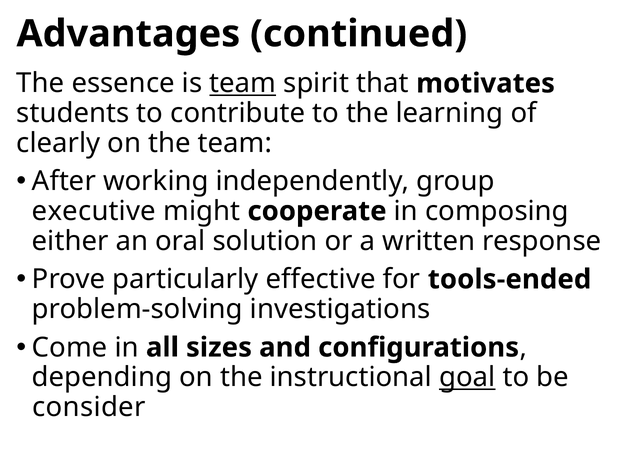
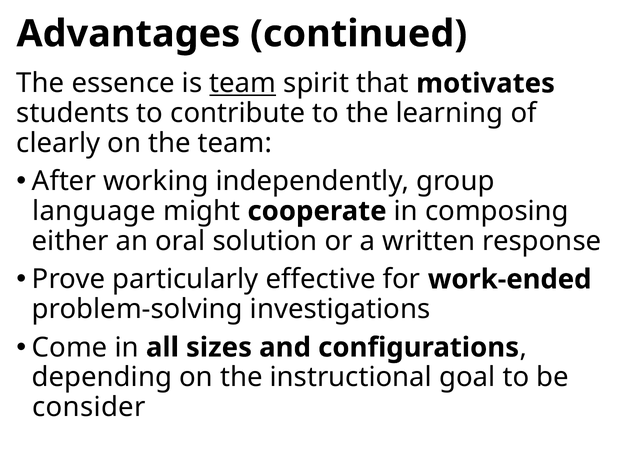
executive: executive -> language (94, 211)
tools-ended: tools-ended -> work-ended (510, 279)
goal underline: present -> none (467, 377)
